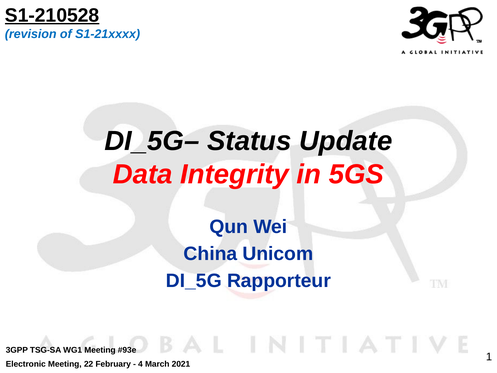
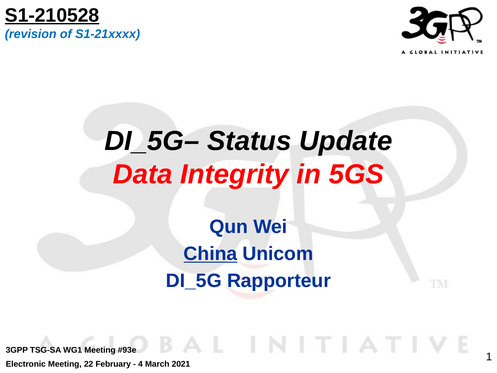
China underline: none -> present (210, 254)
